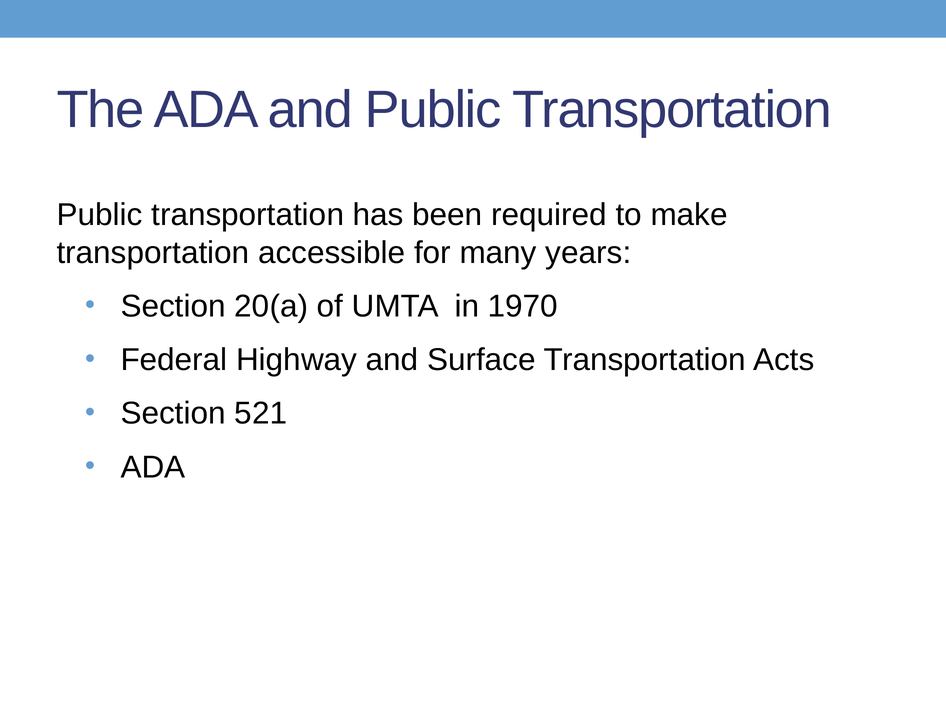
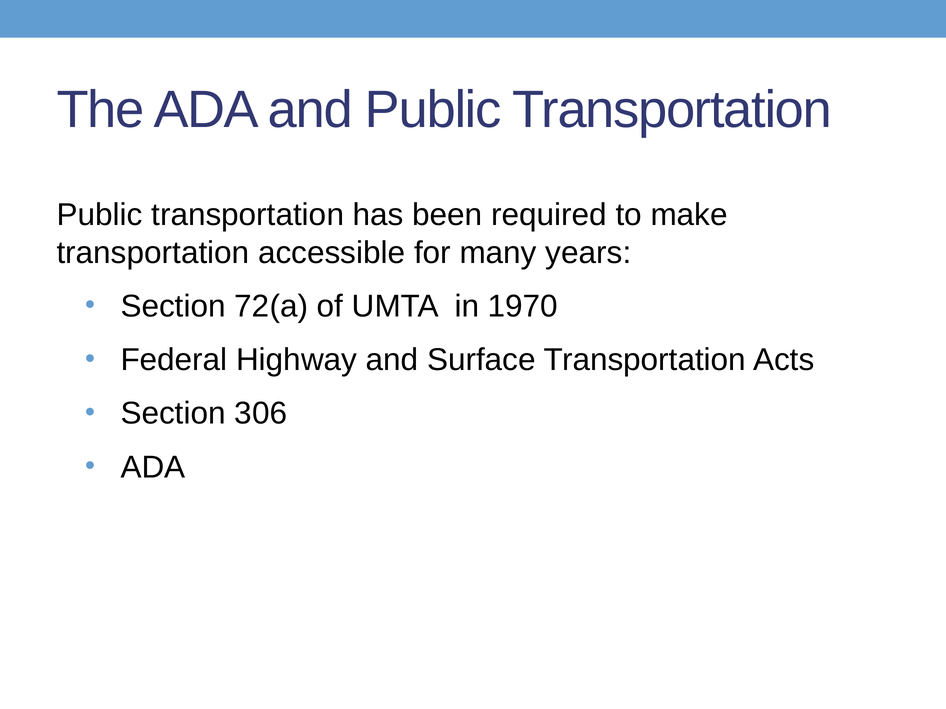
20(a: 20(a -> 72(a (271, 307)
521: 521 -> 306 (261, 414)
